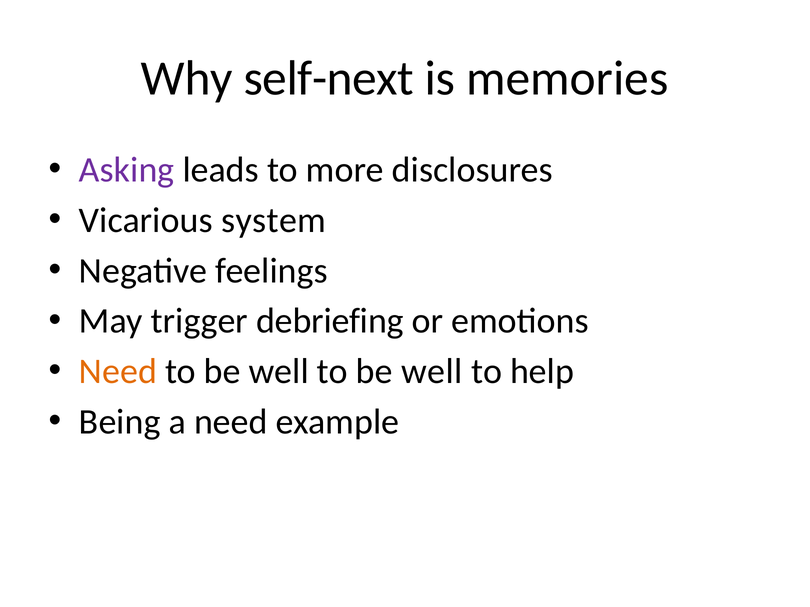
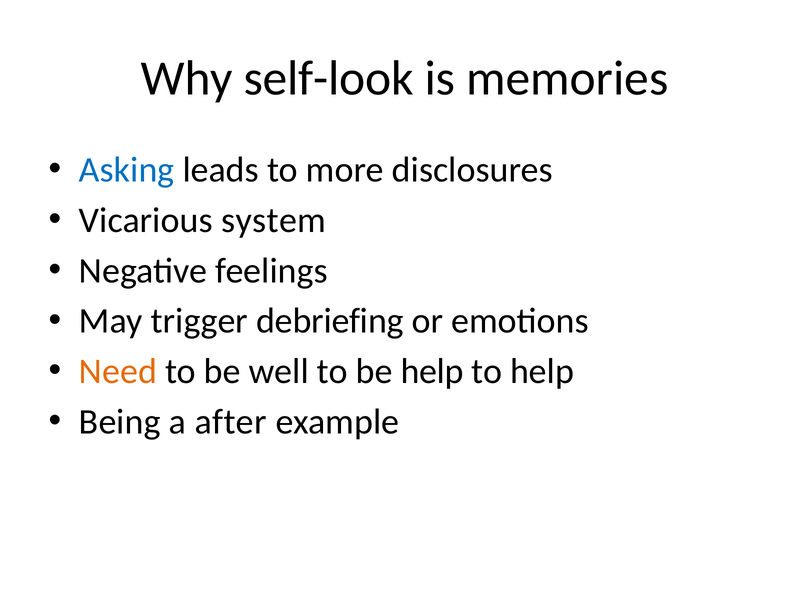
self-next: self-next -> self-look (329, 78)
Asking colour: purple -> blue (127, 170)
well to be well: well -> help (432, 372)
a need: need -> after (231, 422)
